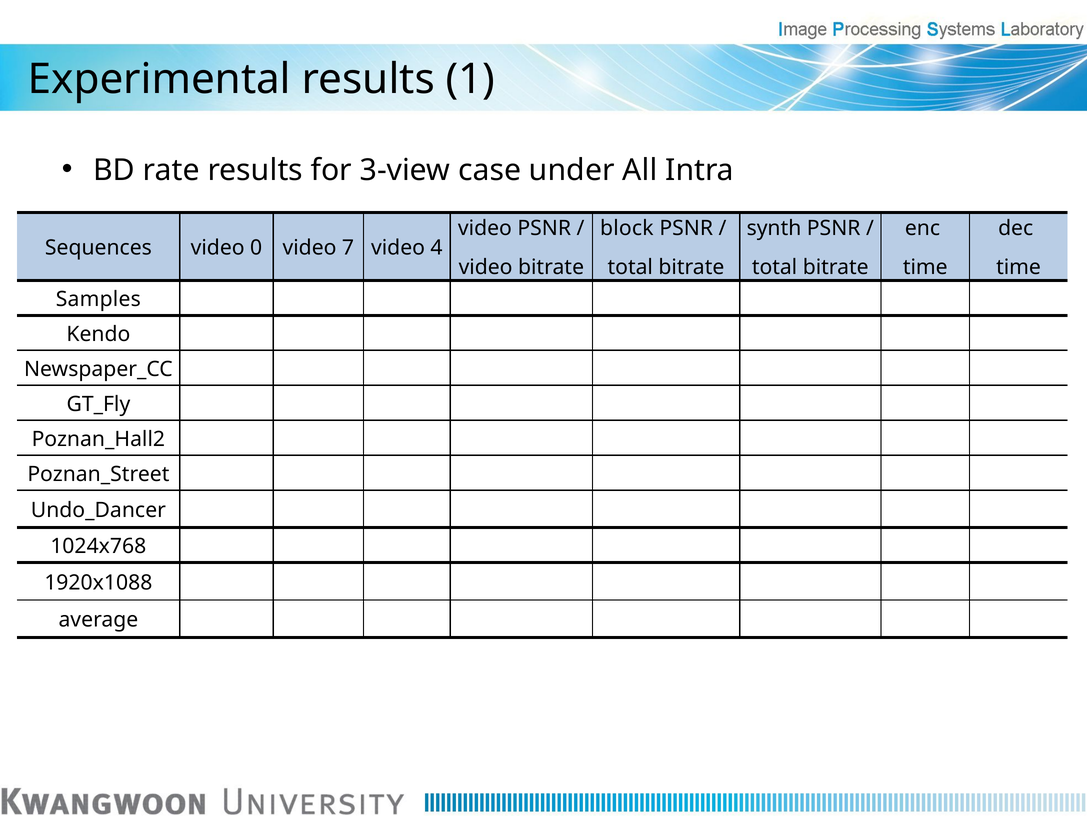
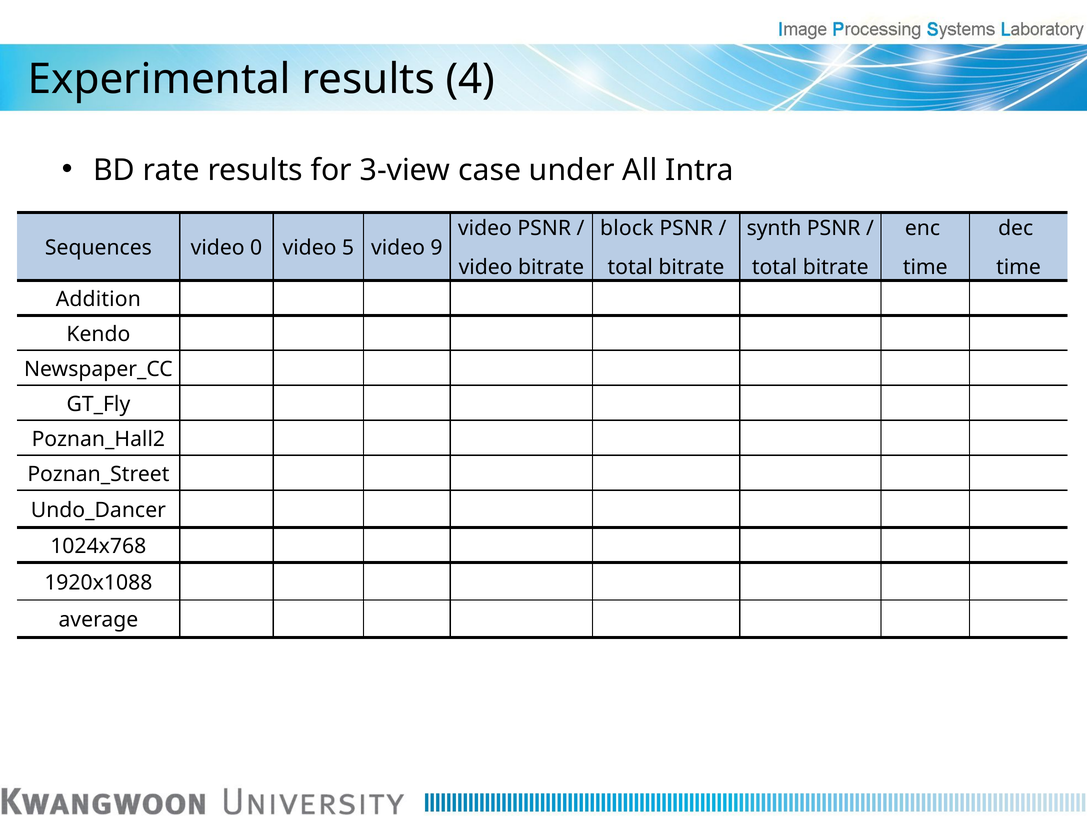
1: 1 -> 4 (470, 79)
7: 7 -> 5 (348, 247)
4: 4 -> 9 (437, 247)
Samples: Samples -> Addition (98, 299)
